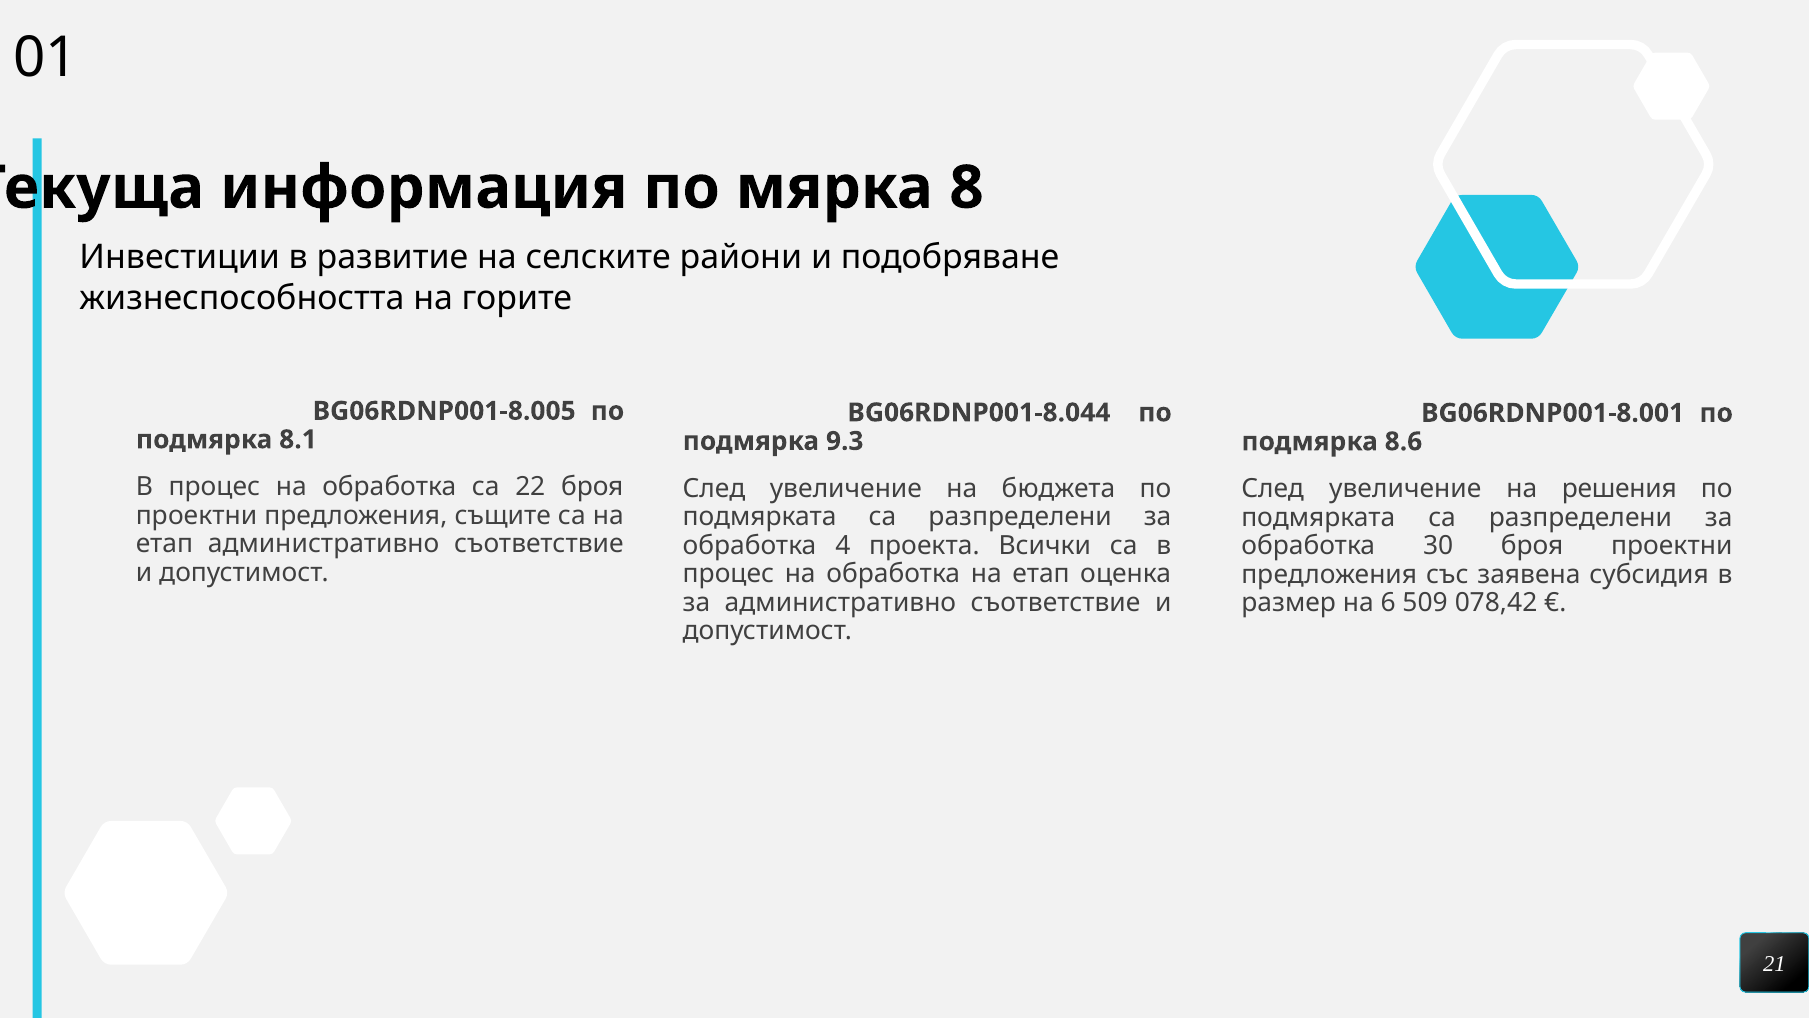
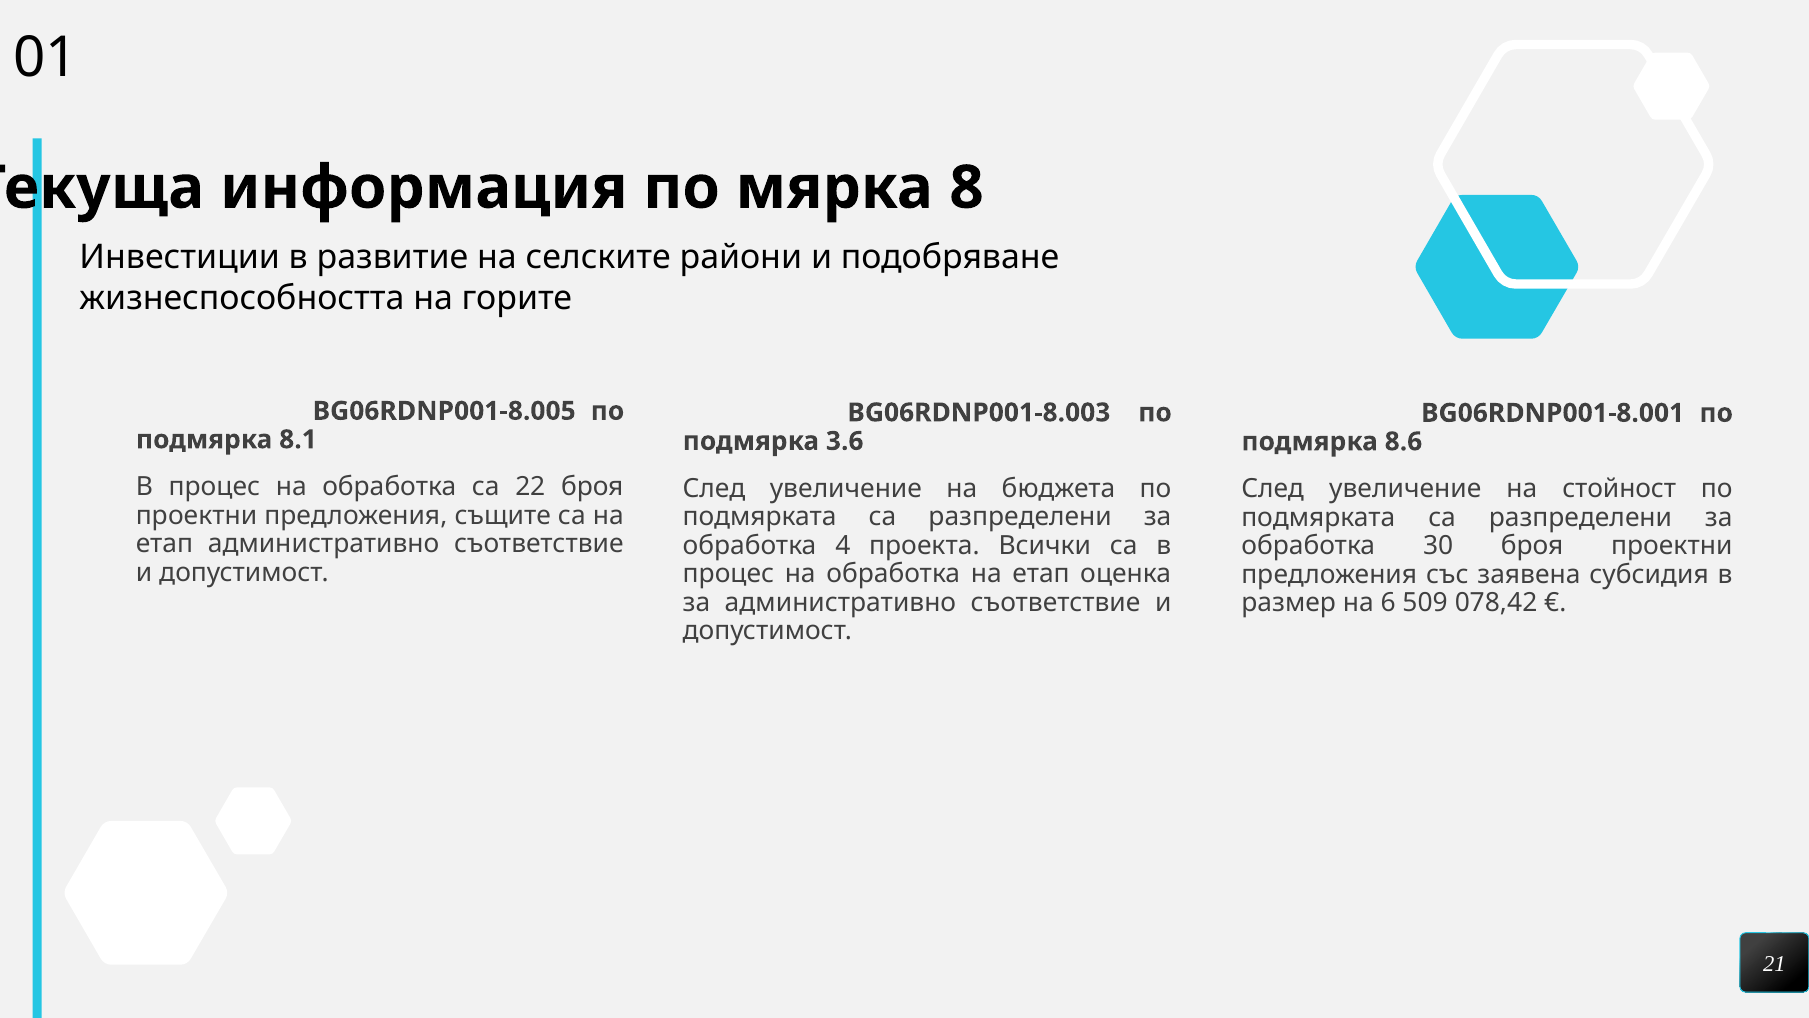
BG06RDNP001-8.044: BG06RDNP001-8.044 -> BG06RDNP001-8.003 (979, 412)
9.3: 9.3 -> 3.6 (845, 441)
решения: решения -> стойност (1619, 489)
